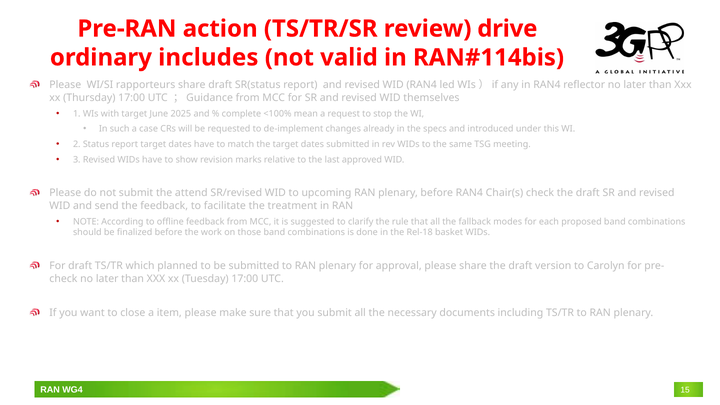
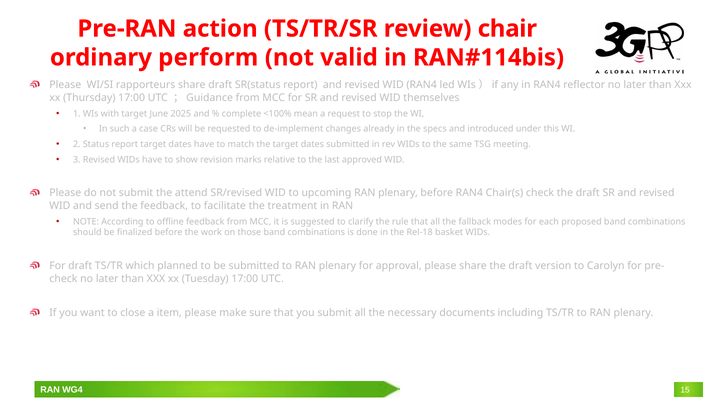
drive: drive -> chair (507, 29)
includes: includes -> perform (208, 58)
